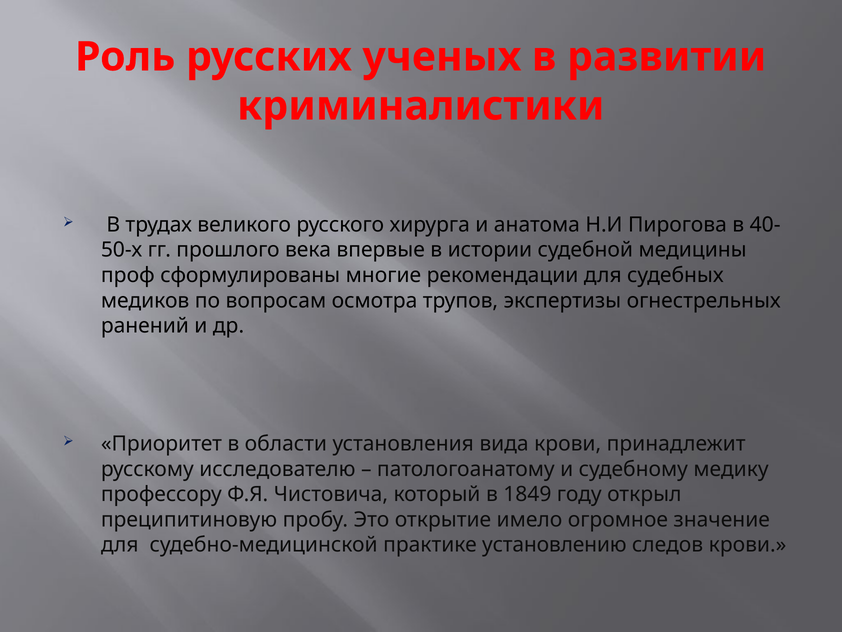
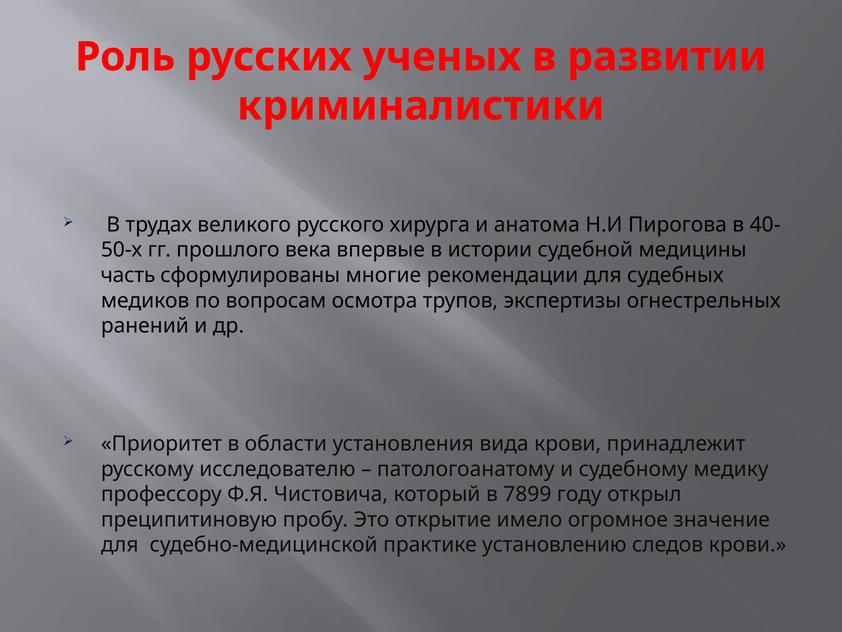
проф: проф -> часть (128, 275)
1849: 1849 -> 7899 (527, 494)
